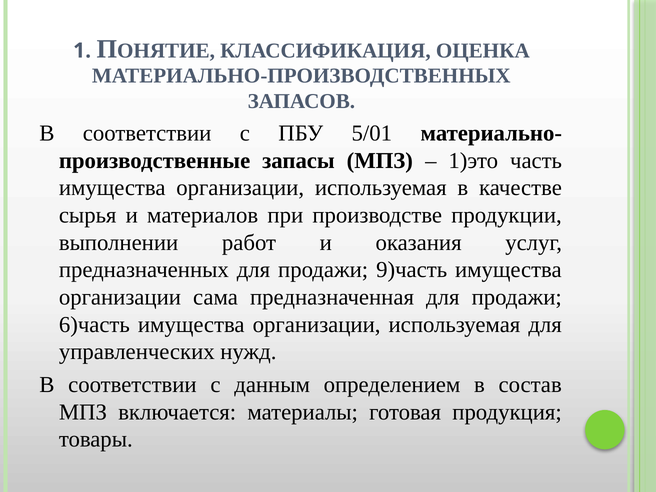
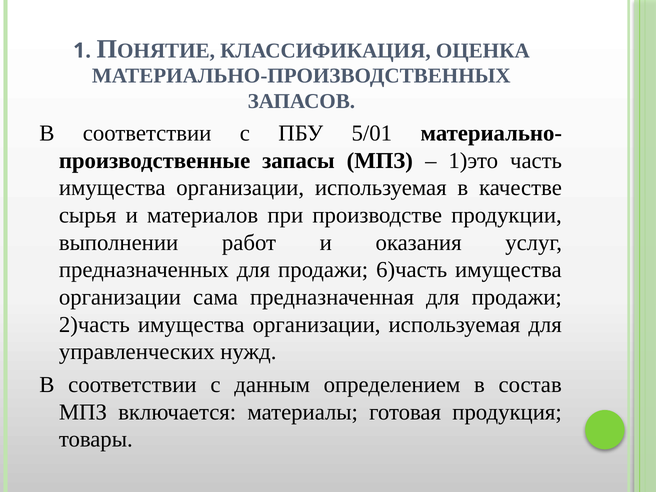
9)часть: 9)часть -> 6)часть (412, 270)
6)часть: 6)часть -> 2)часть (94, 325)
